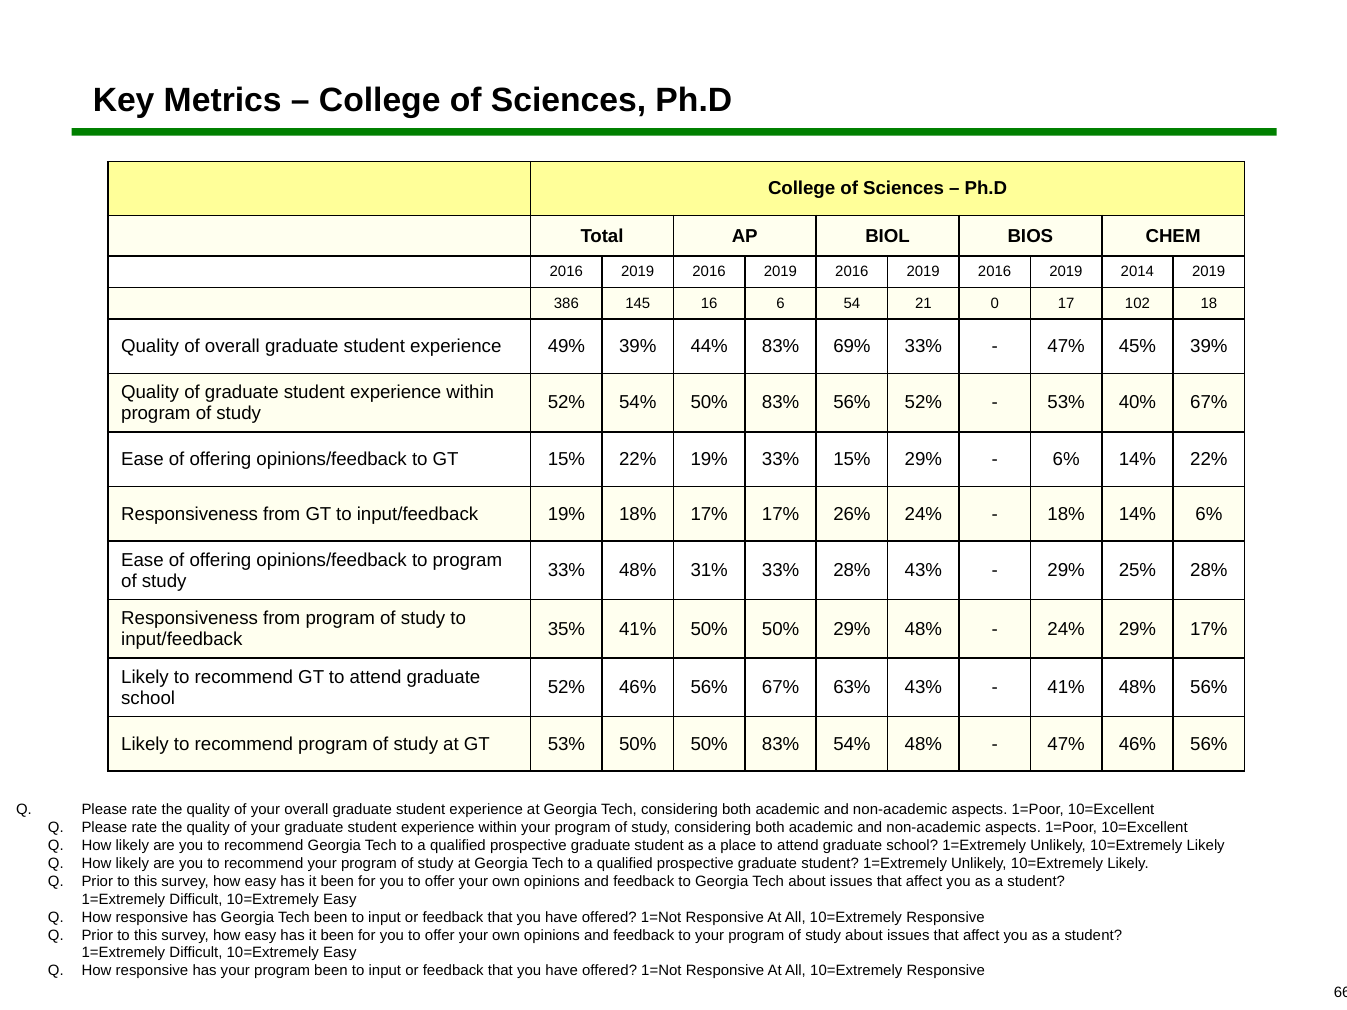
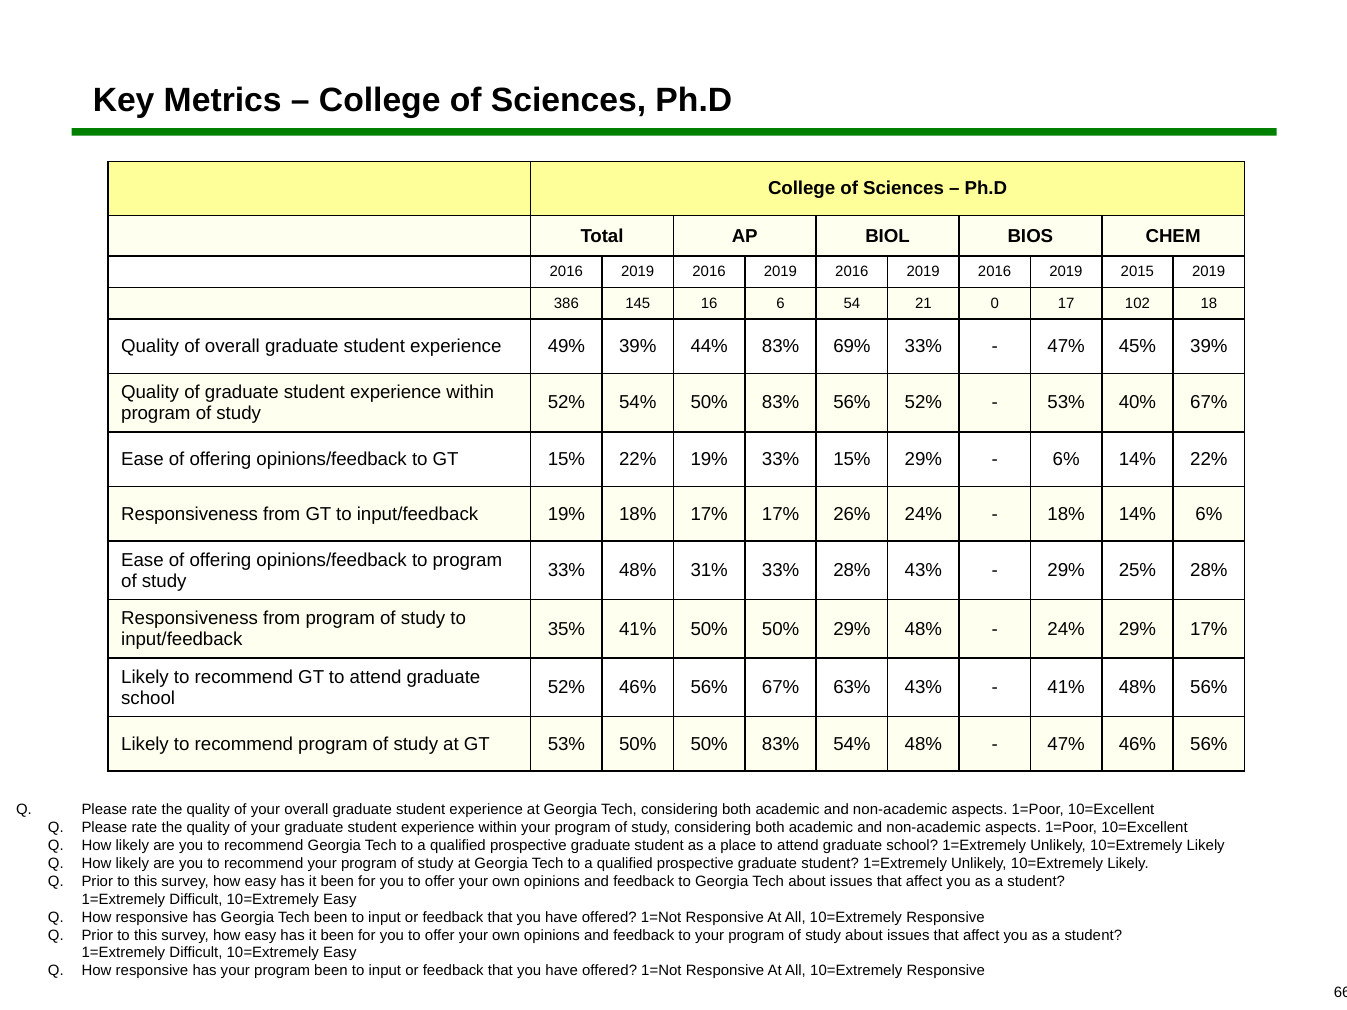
2014: 2014 -> 2015 (1137, 272)
